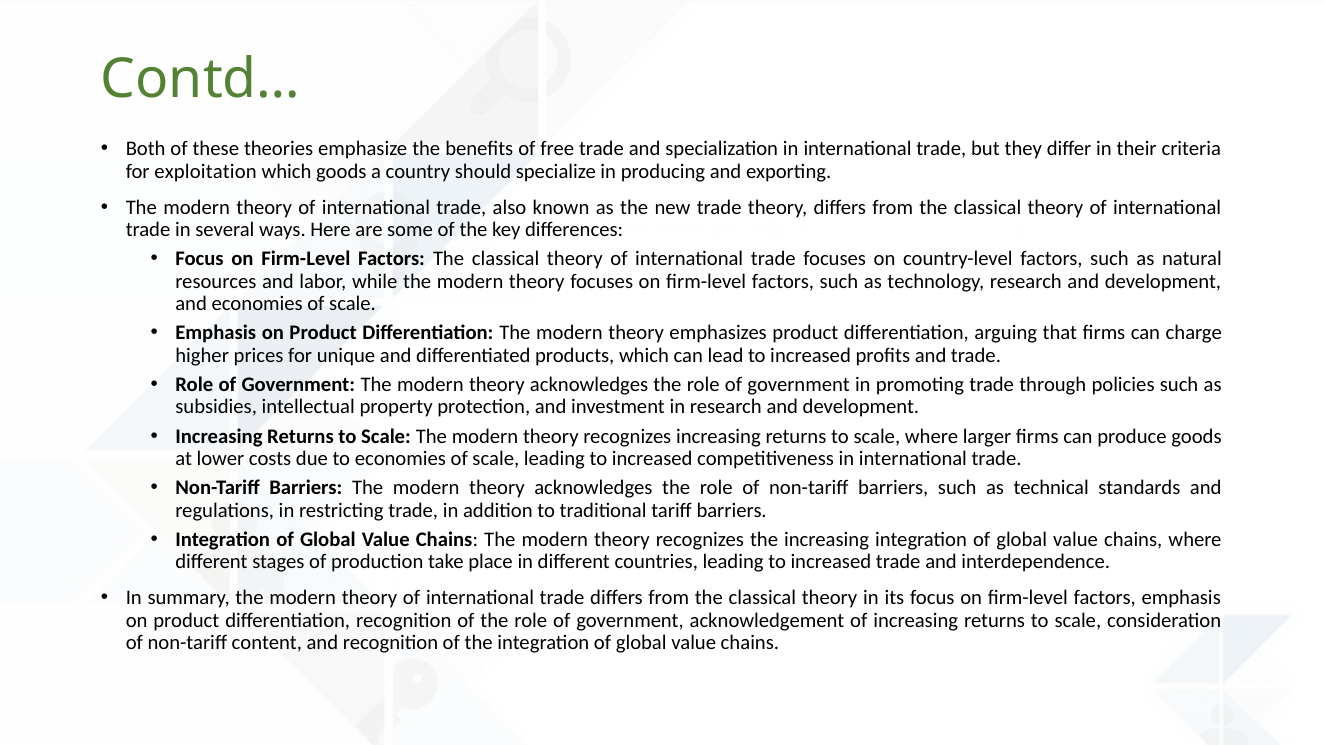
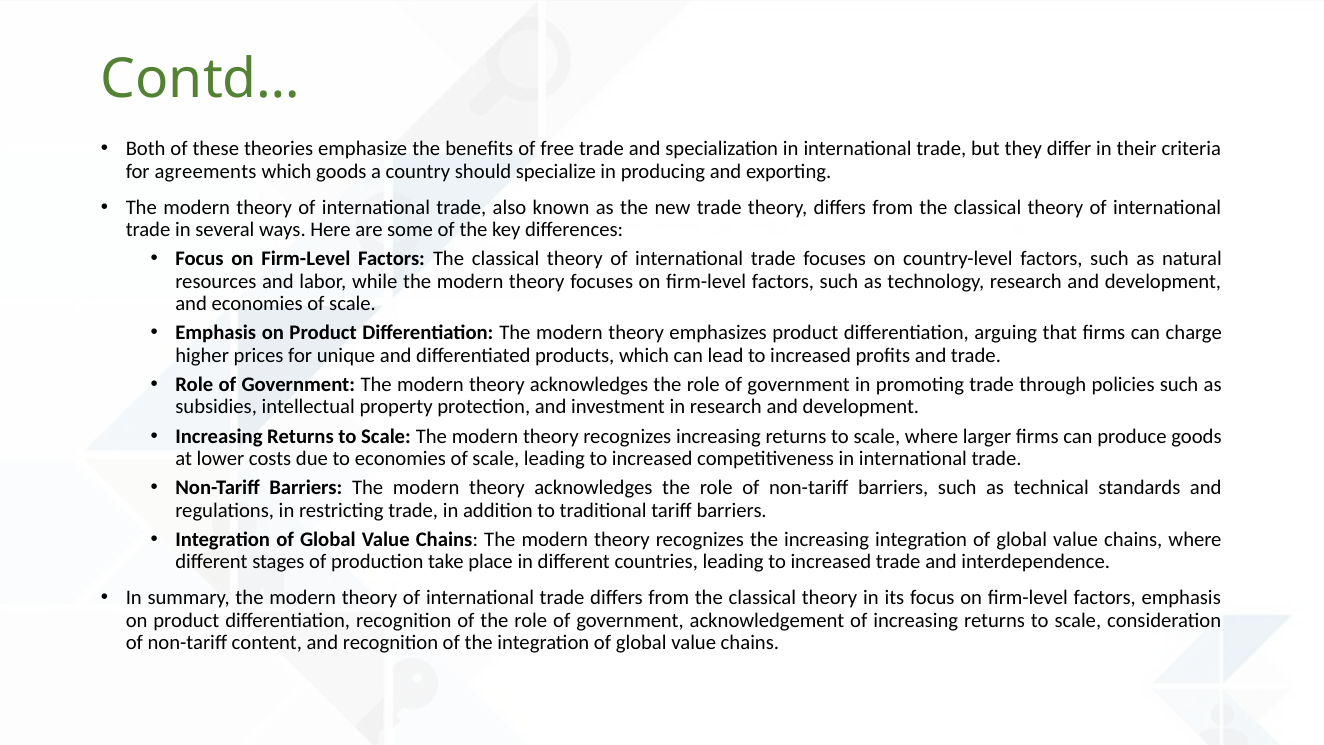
exploitation: exploitation -> agreements (206, 171)
